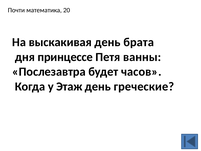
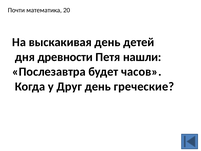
брата: брата -> детей (139, 42)
принцессе: принцессе -> древности (65, 57)
ванны: ванны -> нашли (142, 57)
Этаж: Этаж -> Друг (69, 86)
